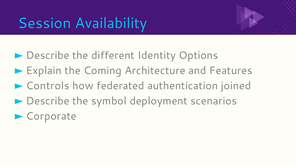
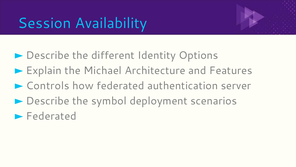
Coming: Coming -> Michael (103, 70)
joined: joined -> server (236, 86)
Corporate: Corporate -> Federated (51, 116)
